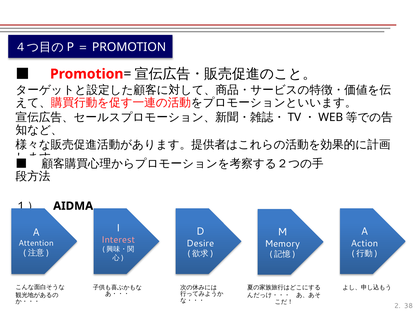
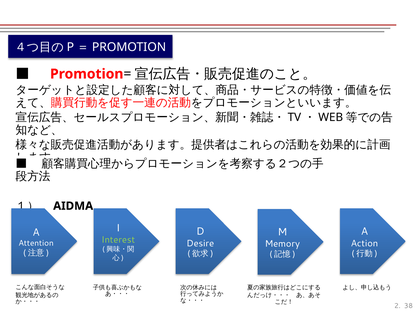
Interest colour: pink -> light green (118, 240)
